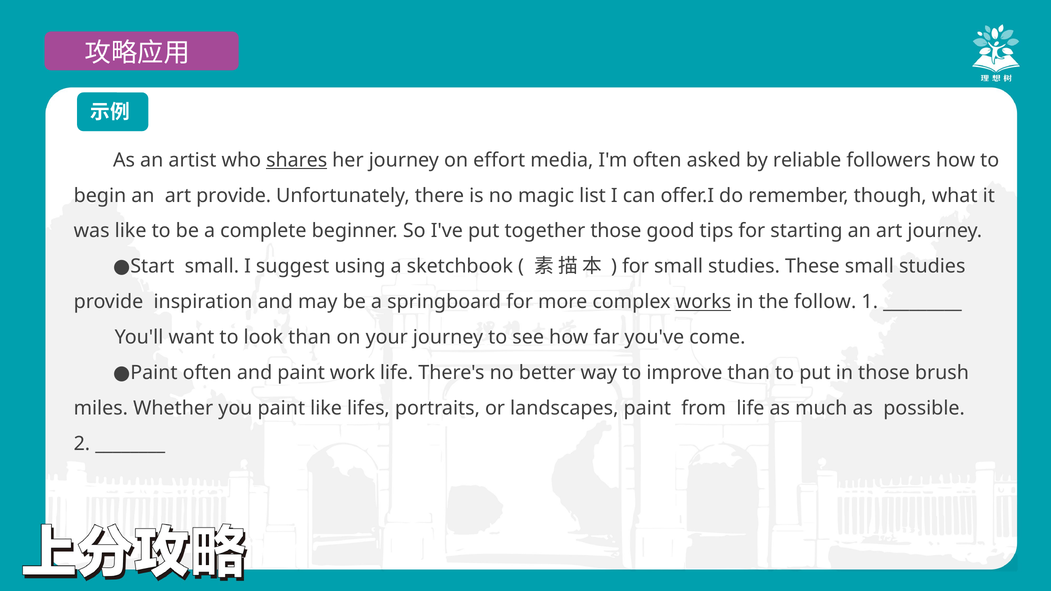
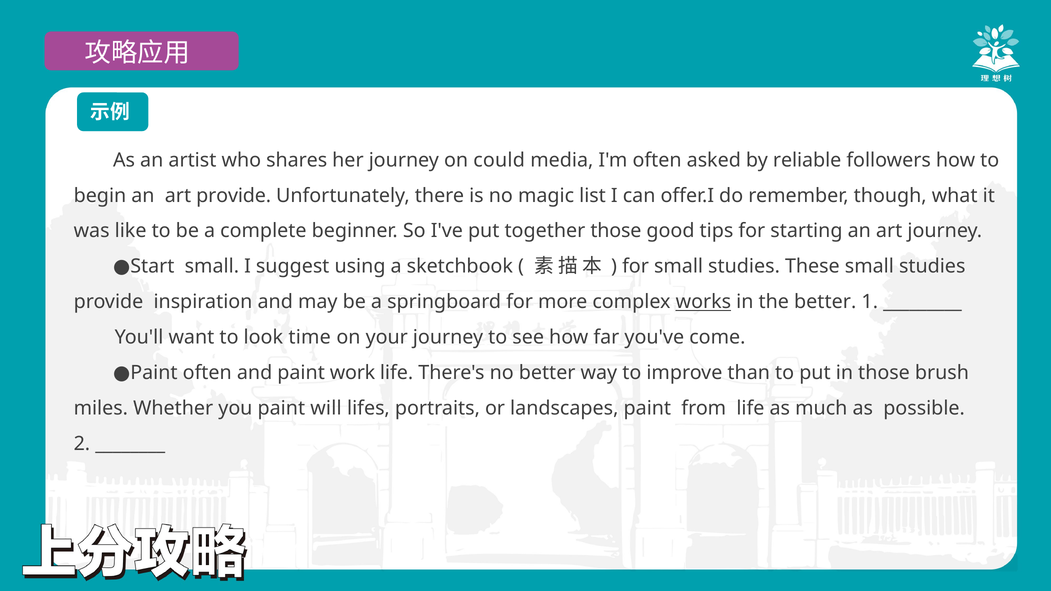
shares underline: present -> none (297, 160)
effort: effort -> could (499, 160)
the follow: follow -> better (825, 302)
look than: than -> time (310, 337)
paint like: like -> will (326, 408)
